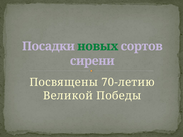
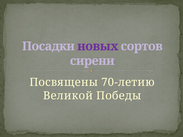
новых colour: green -> purple (98, 46)
